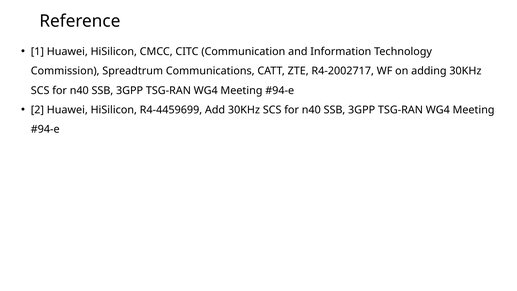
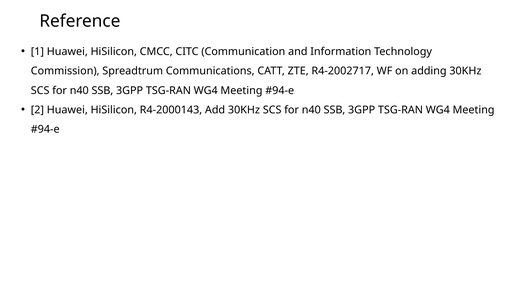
R4-4459699: R4-4459699 -> R4-2000143 (171, 110)
